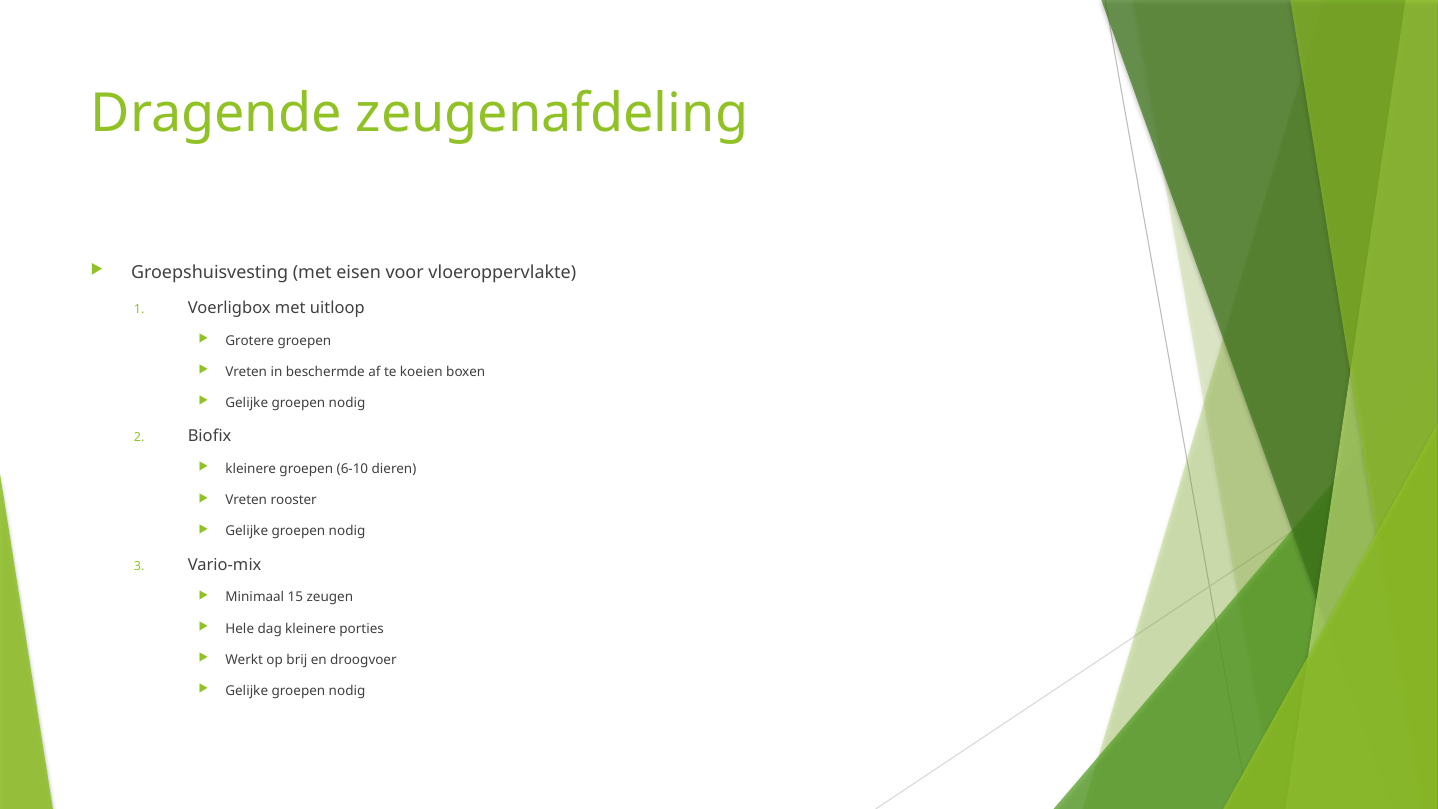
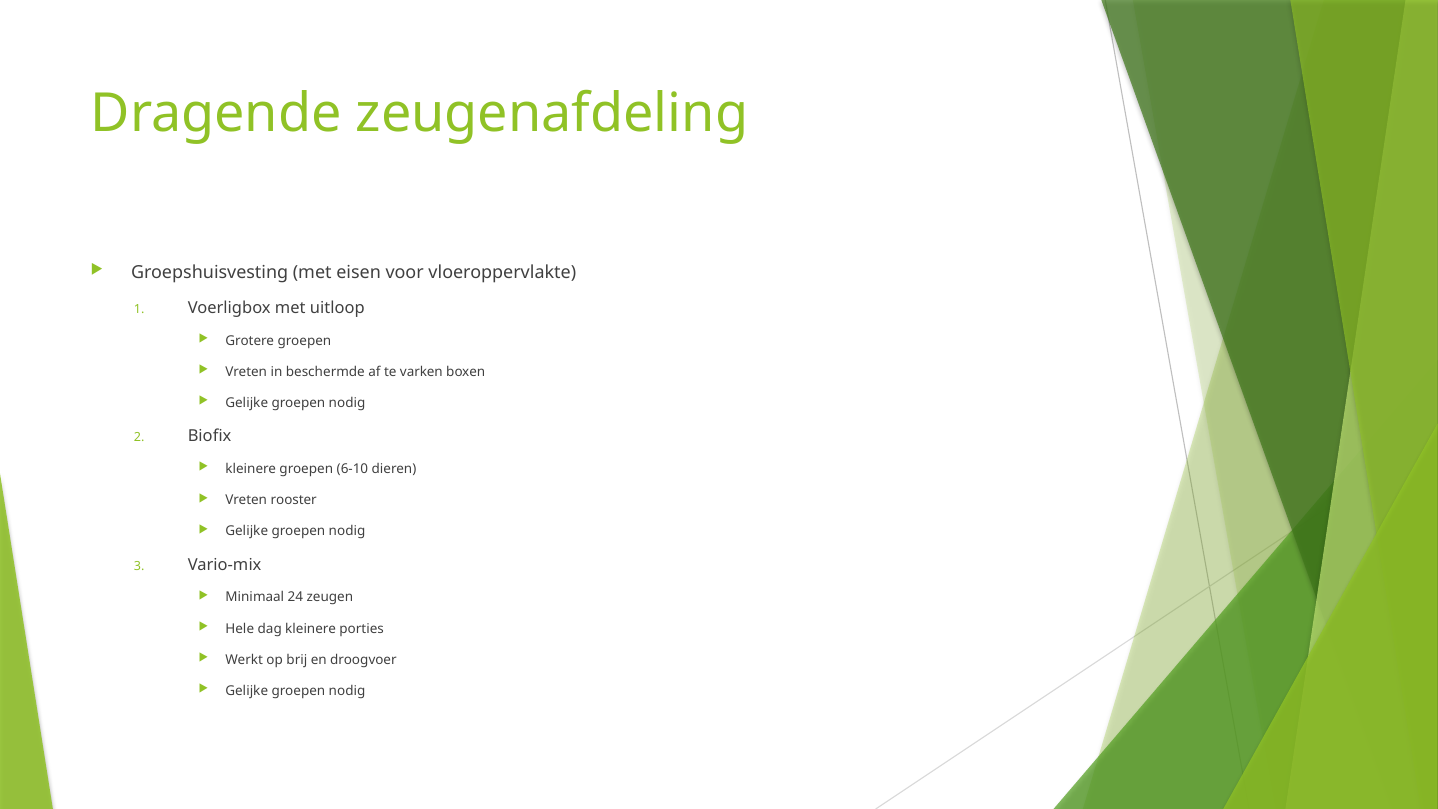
koeien: koeien -> varken (421, 372)
15: 15 -> 24 (295, 597)
